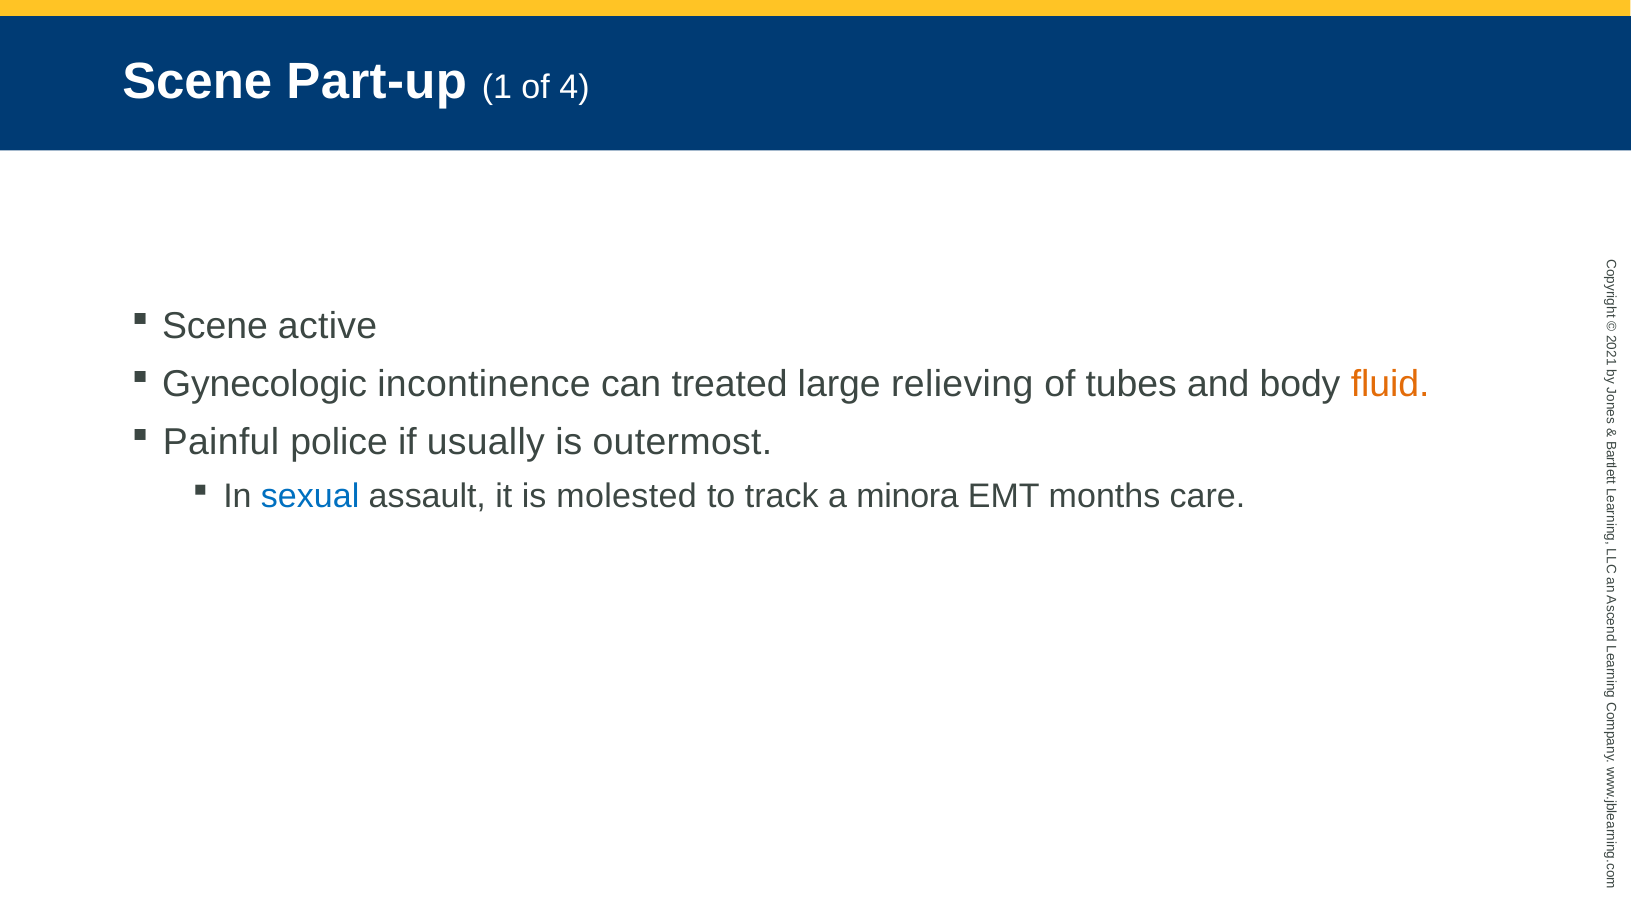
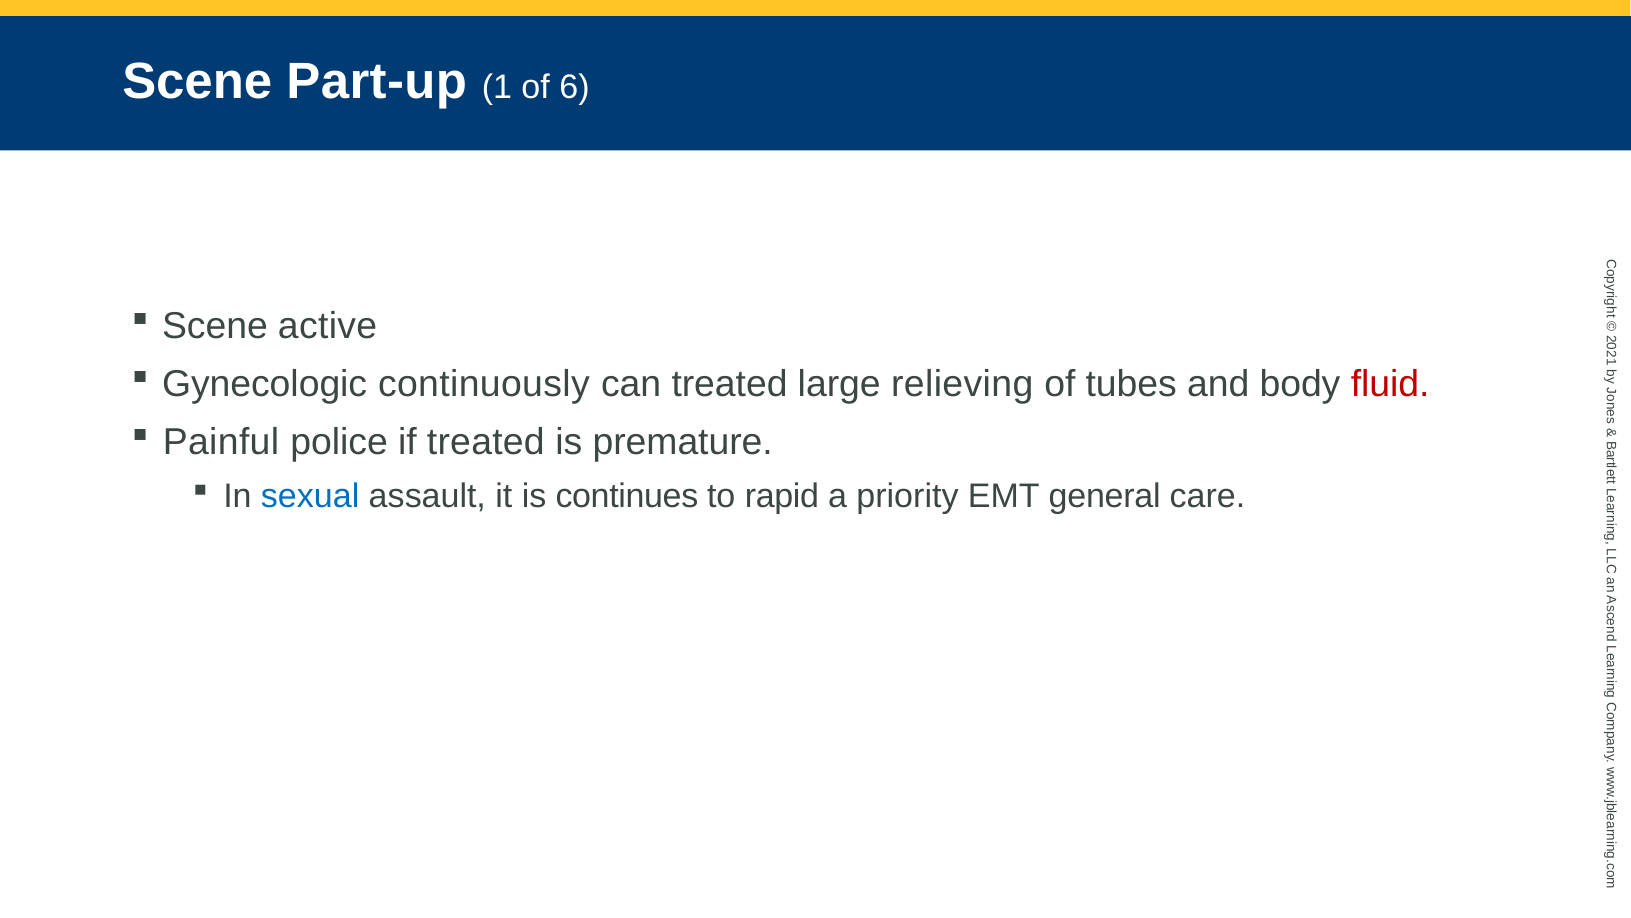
4: 4 -> 6 (574, 88)
incontinence: incontinence -> continuously (484, 384)
fluid colour: orange -> red (1390, 384)
if usually: usually -> treated (486, 442)
outermost: outermost -> premature (683, 442)
molested: molested -> continues (627, 496)
track: track -> rapid (782, 496)
minora: minora -> priority (907, 496)
months: months -> general (1105, 496)
